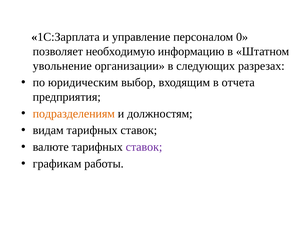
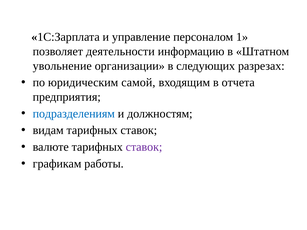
0: 0 -> 1 (242, 37)
необходимую: необходимую -> деятельности (120, 52)
выбор: выбор -> самой (138, 83)
подразделениям colour: orange -> blue (74, 114)
